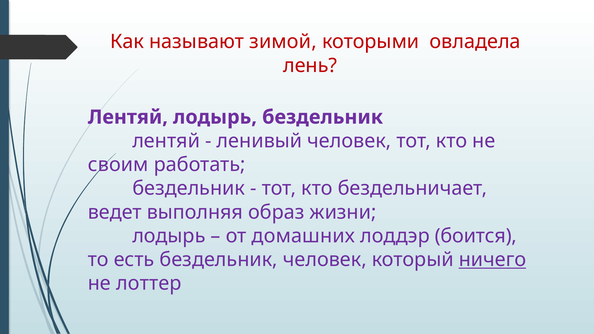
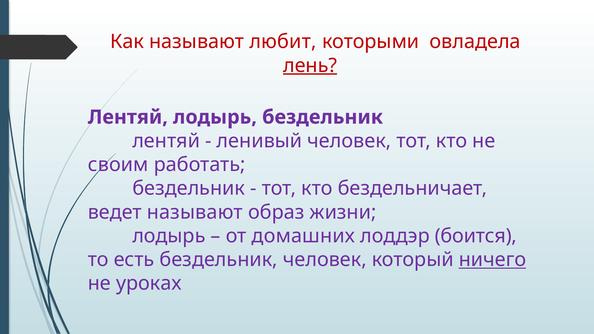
зимой: зимой -> любит (283, 42)
лень underline: none -> present (310, 66)
ведет выполняя: выполняя -> называют (195, 212)
лоттер: лоттер -> уроках (149, 284)
